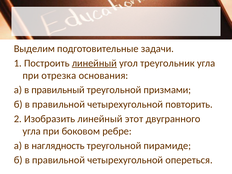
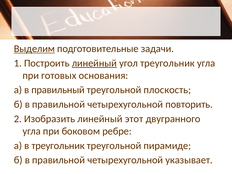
Выделим underline: none -> present (34, 49)
отрезка: отрезка -> готовых (59, 75)
призмами: призмами -> плоскость (167, 90)
в наглядность: наглядность -> треугольник (58, 146)
опереться: опереться -> указывает (189, 160)
